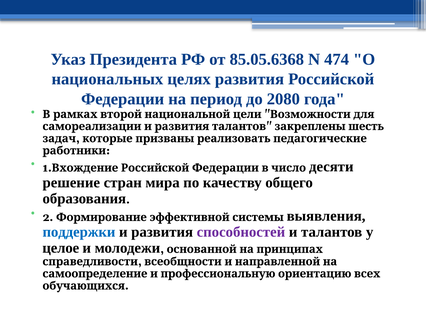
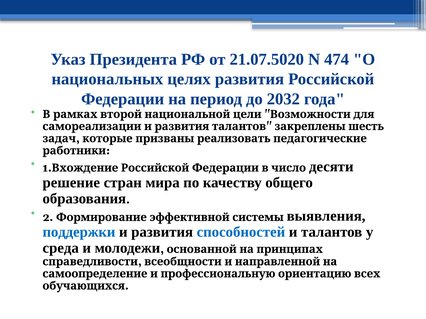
85.05.6368: 85.05.6368 -> 21.07.5020 (267, 59)
2080: 2080 -> 2032 (283, 99)
способностей colour: purple -> blue (241, 232)
целое: целое -> среда (61, 248)
